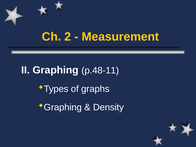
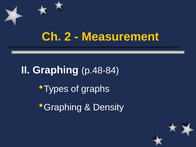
p.48-11: p.48-11 -> p.48-84 (100, 70)
